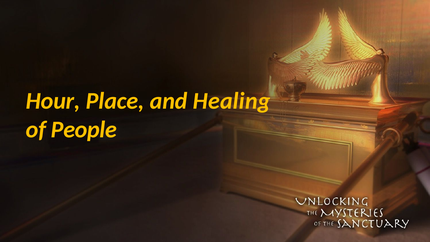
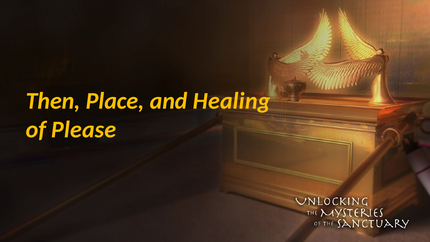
Hour: Hour -> Then (53, 101)
People: People -> Please (84, 130)
